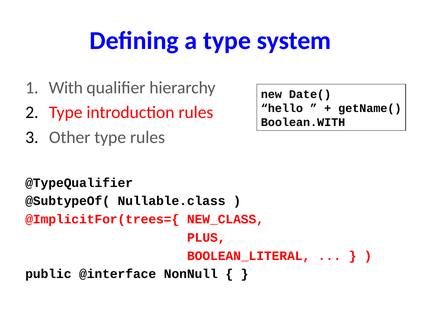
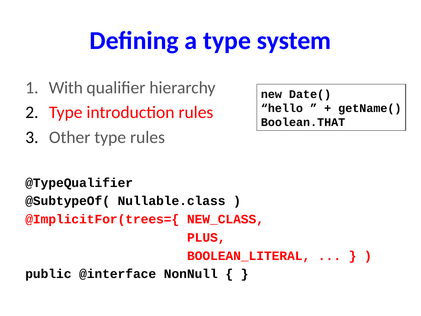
Boolean.WITH: Boolean.WITH -> Boolean.THAT (303, 122)
